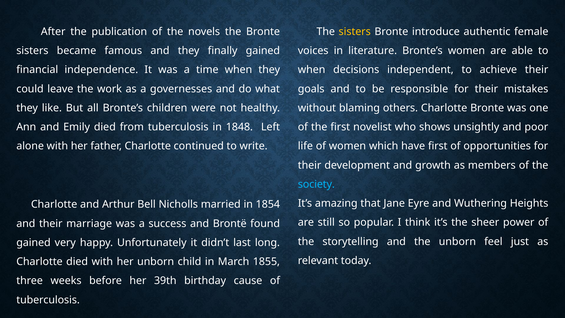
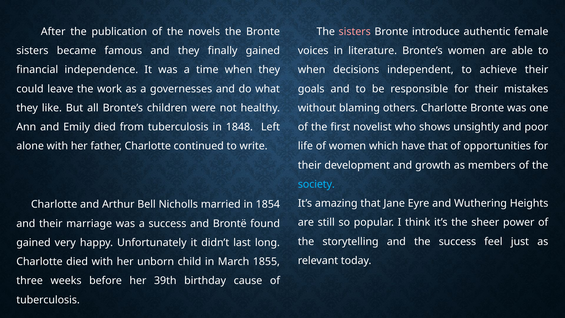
sisters colour: yellow -> pink (355, 32)
have first: first -> that (438, 146)
the unborn: unborn -> success (457, 241)
